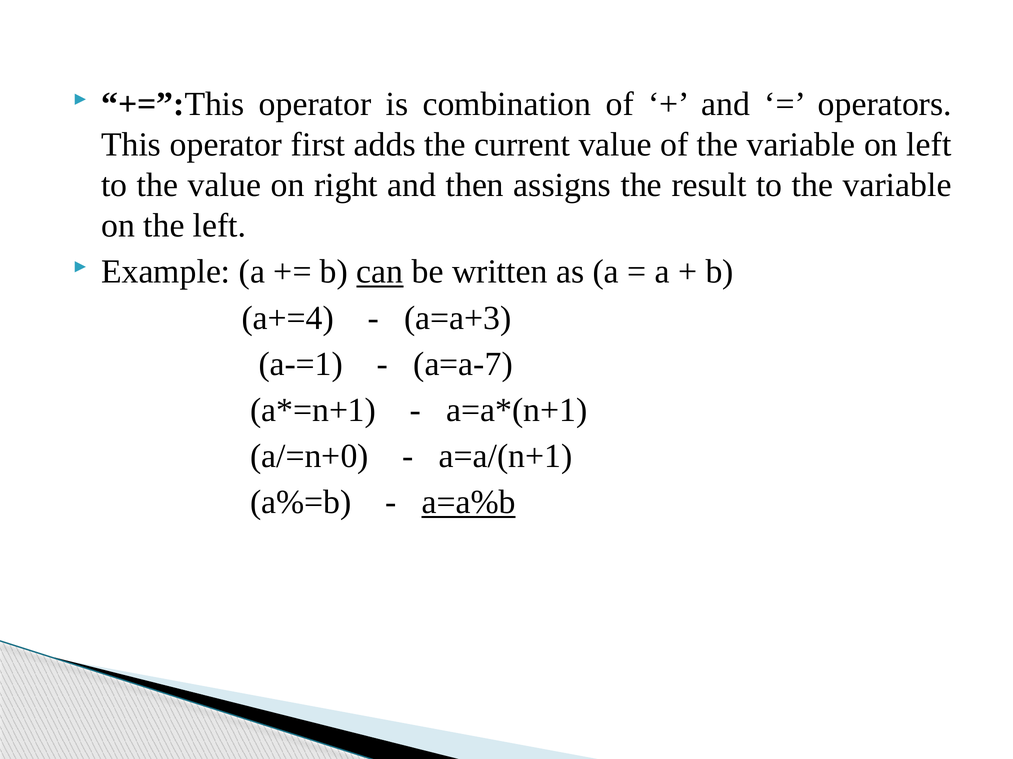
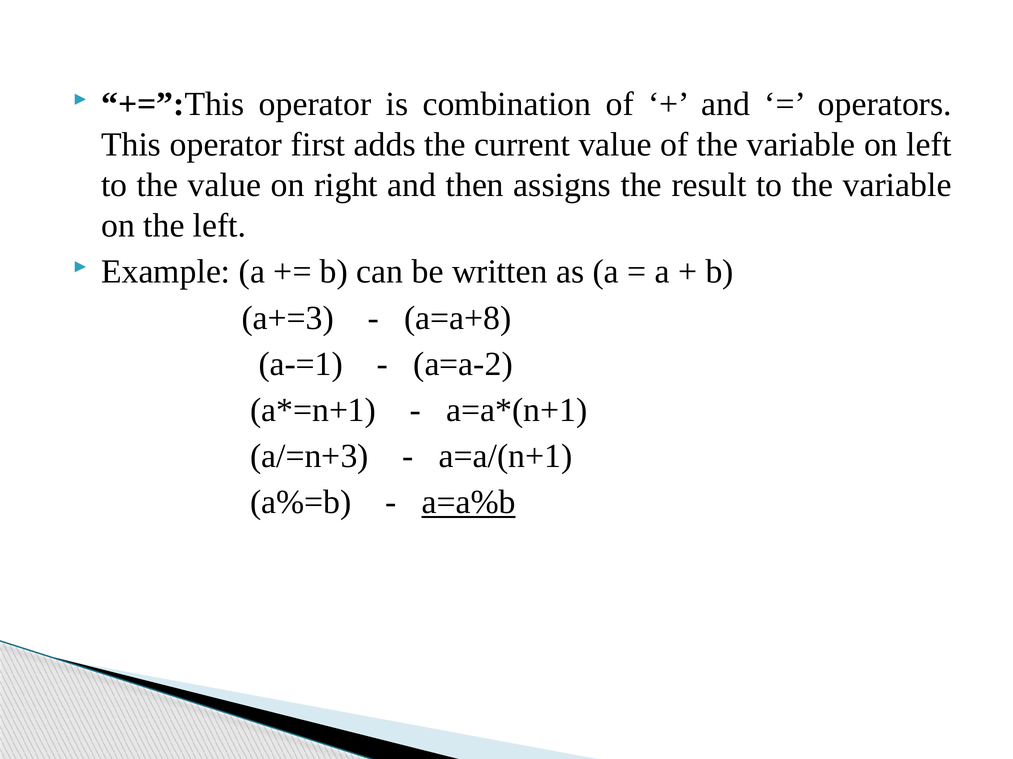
can underline: present -> none (380, 272)
a+=4: a+=4 -> a+=3 (288, 318)
a=a+3: a=a+3 -> a=a+8 (458, 318)
a=a-7: a=a-7 -> a=a-2 (463, 364)
a/=n+0: a/=n+0 -> a/=n+3 (309, 457)
